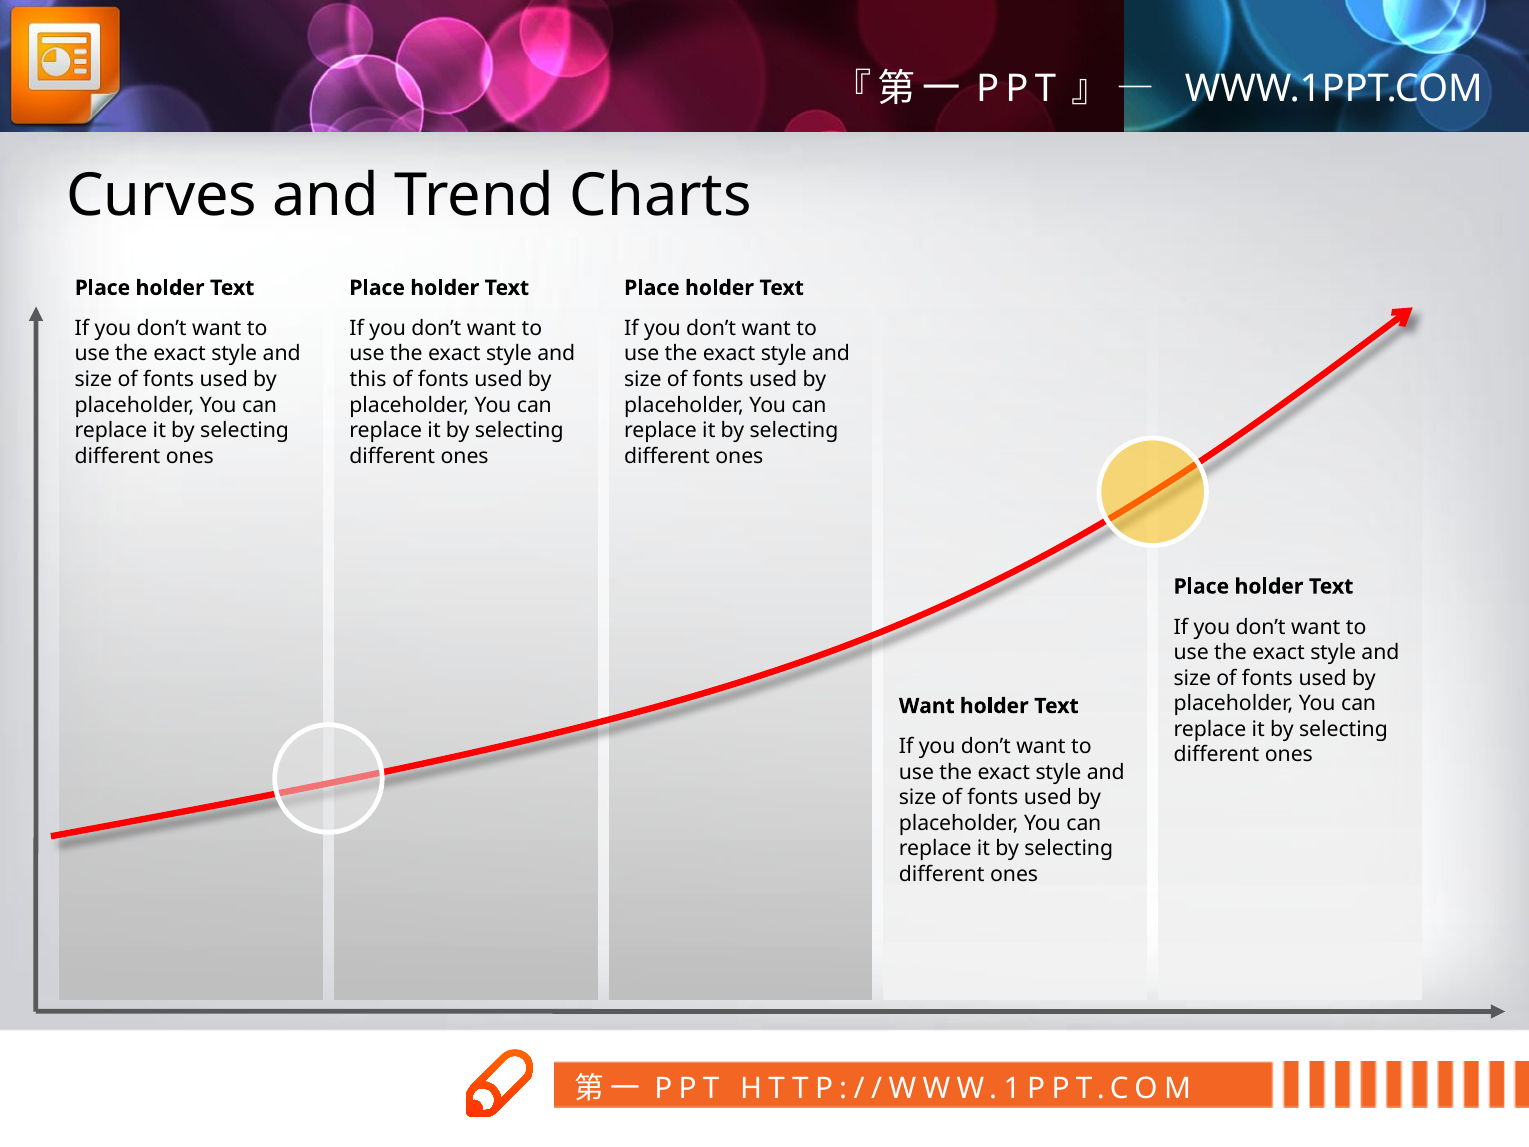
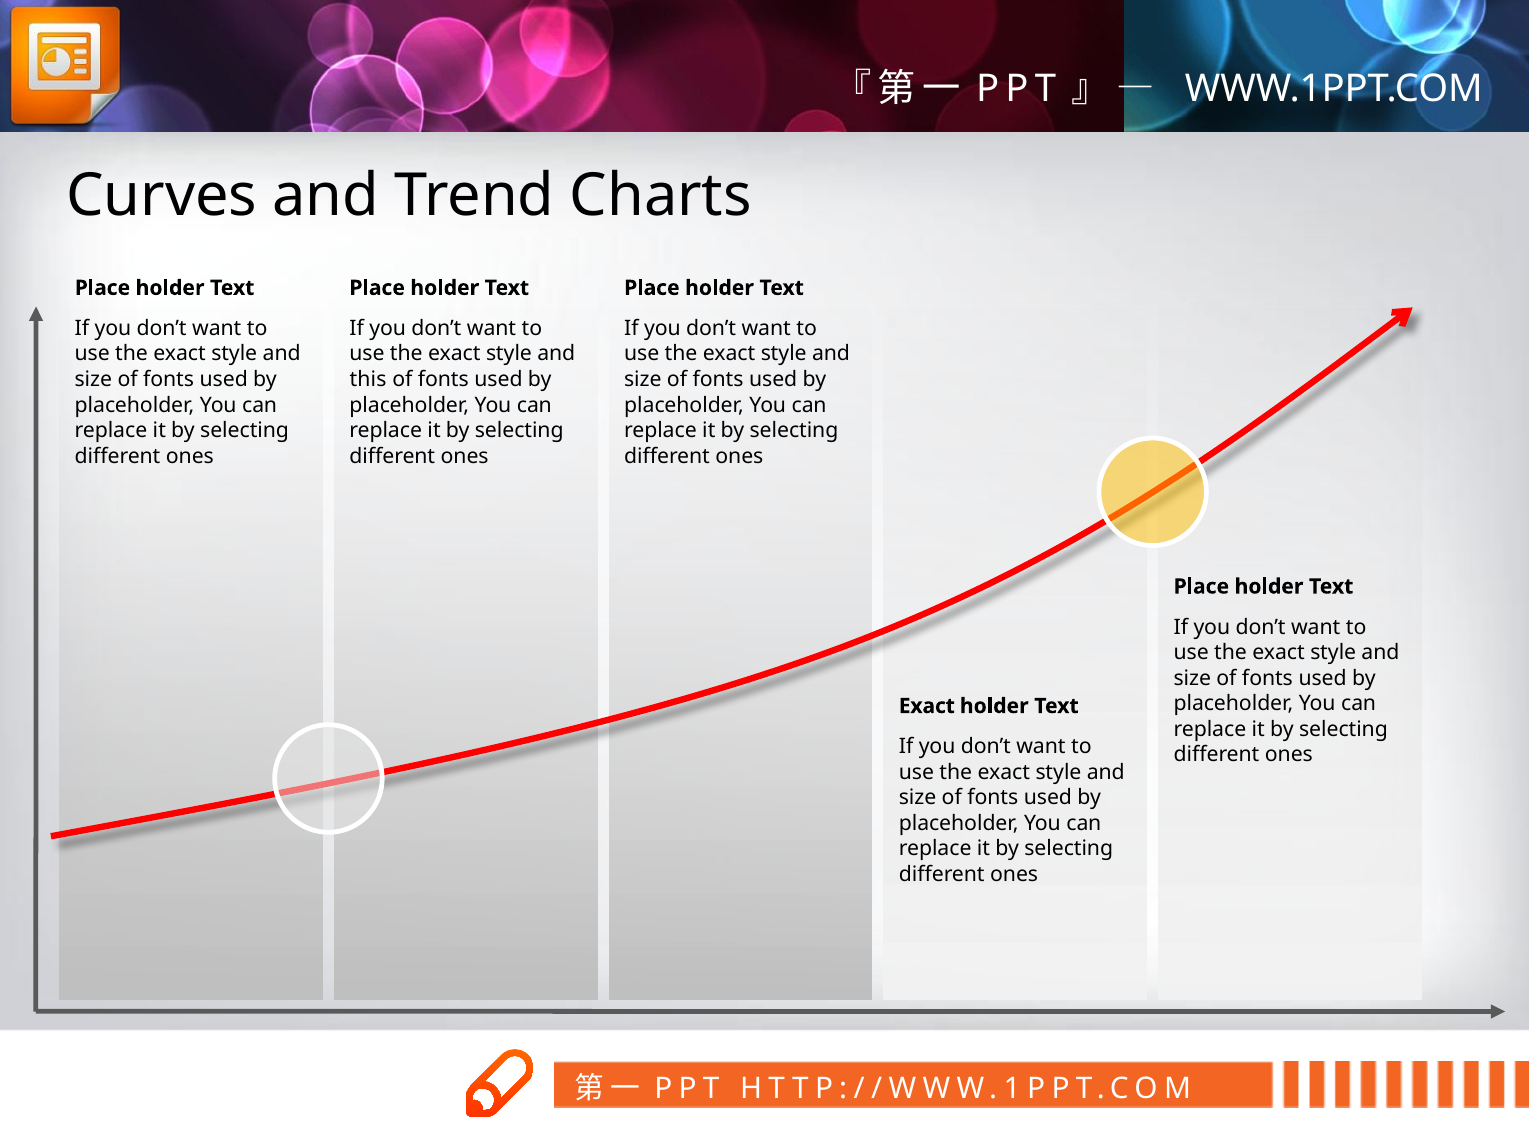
Want: Want -> Exact (927, 706)
